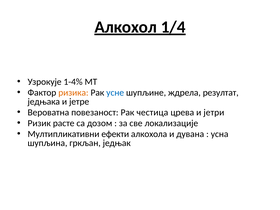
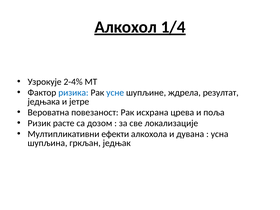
1-4%: 1-4% -> 2-4% (73, 82)
ризика colour: orange -> blue (73, 93)
честица: честица -> исхрана (152, 112)
јетри: јетри -> поља (214, 112)
